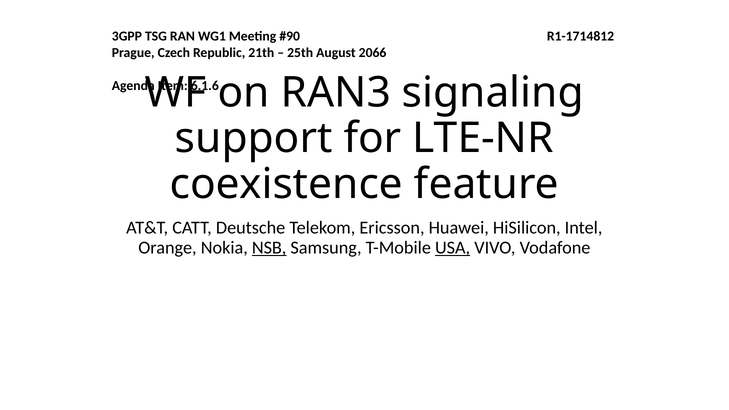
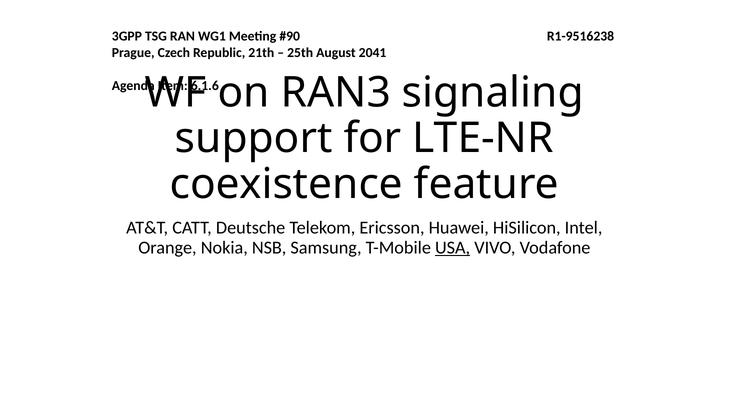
R1-1714812: R1-1714812 -> R1-9516238 (581, 36)
2066: 2066 -> 2041 (373, 53)
NSB underline: present -> none (269, 248)
